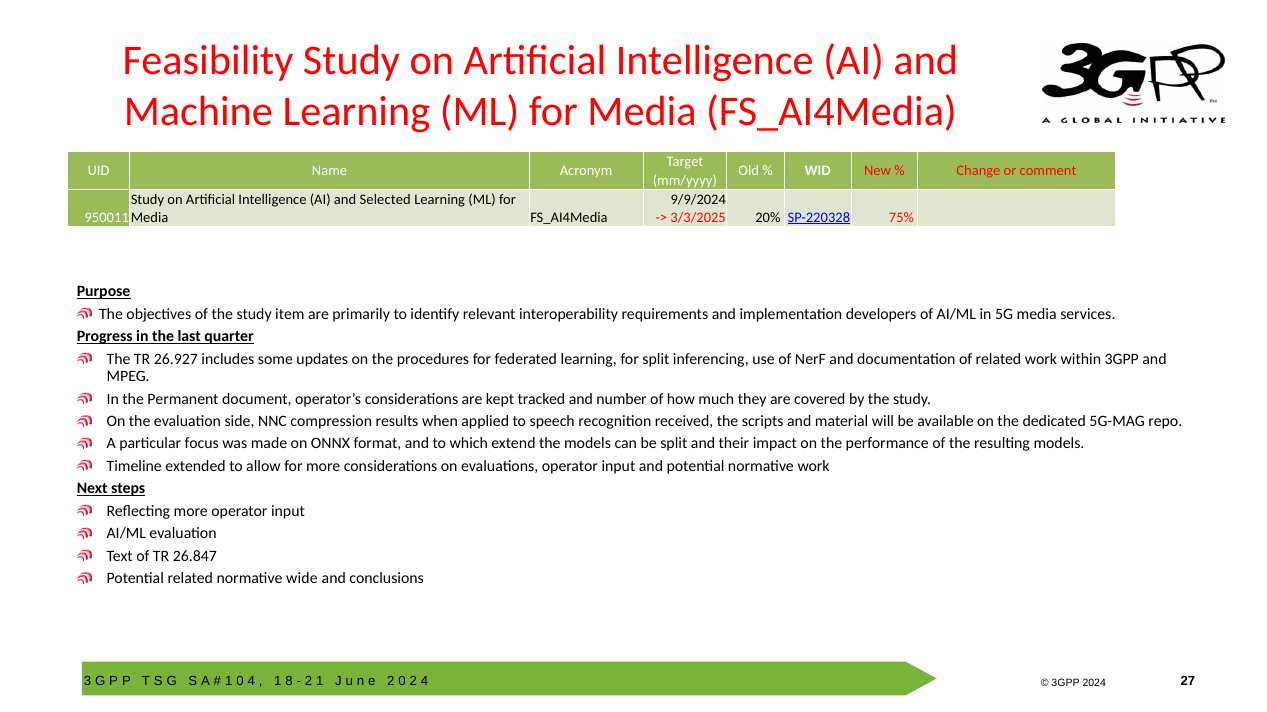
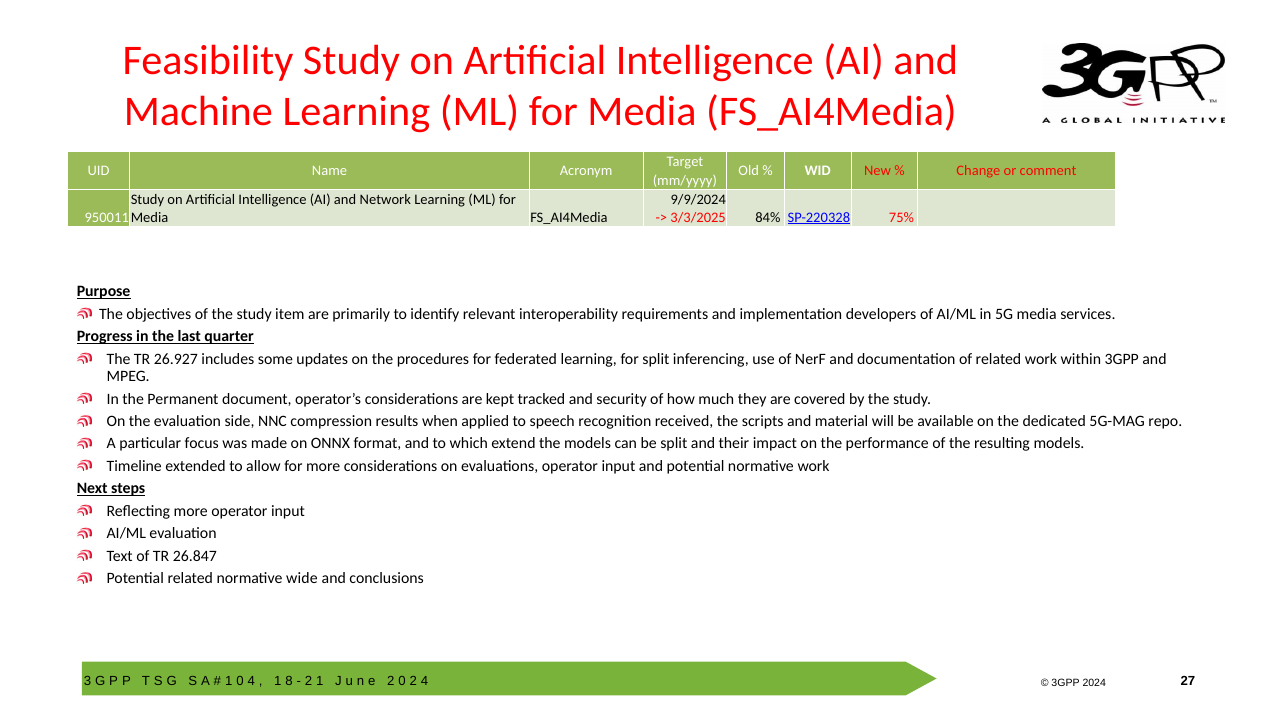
Selected: Selected -> Network (385, 200)
20%: 20% -> 84% (768, 218)
number: number -> security (622, 399)
